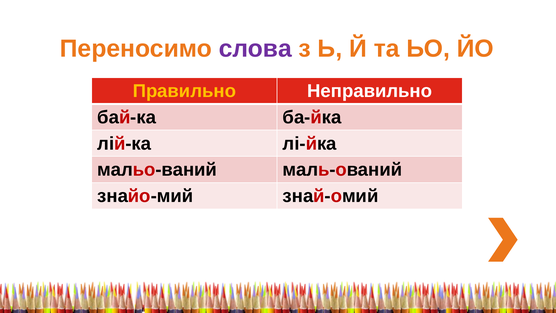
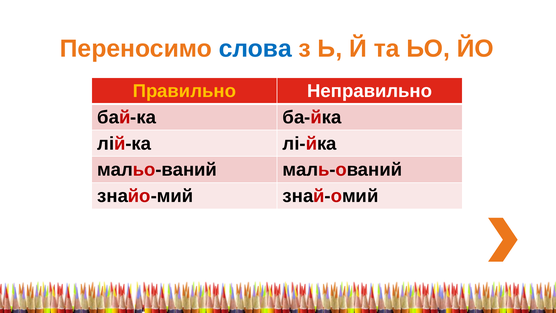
слова colour: purple -> blue (255, 49)
